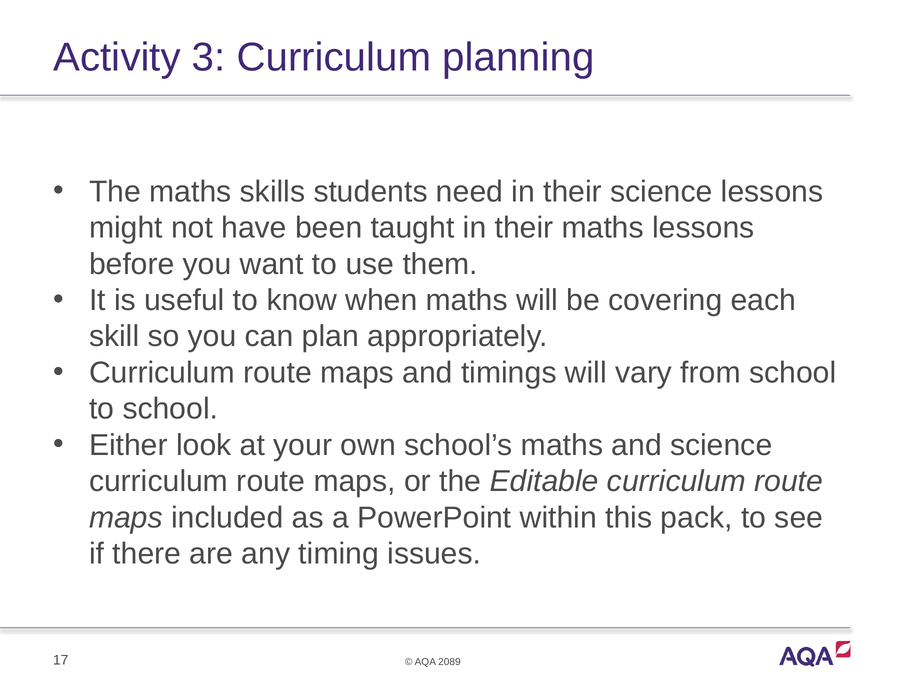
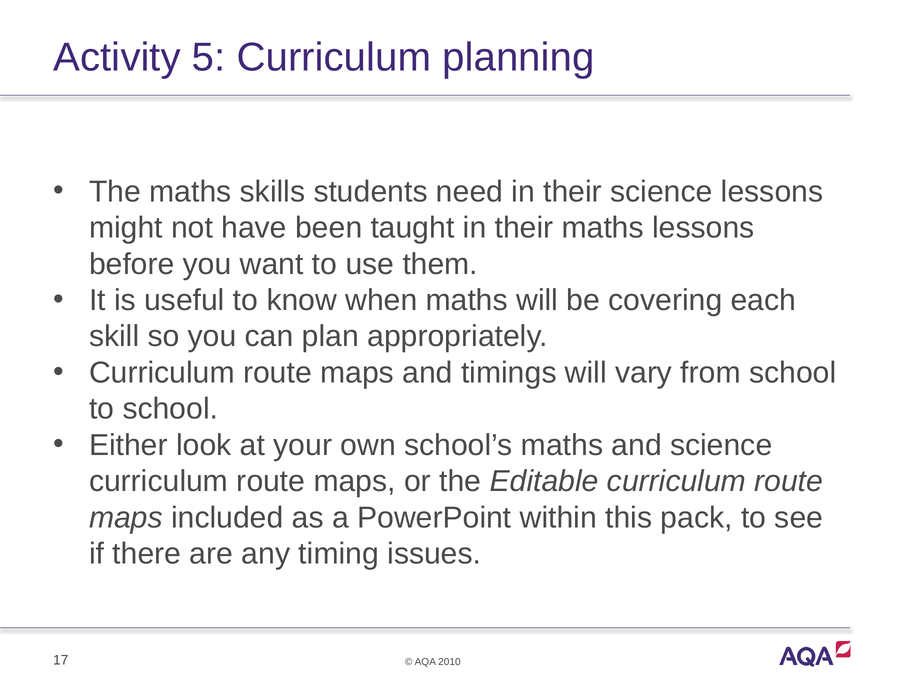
3: 3 -> 5 (209, 58)
2089: 2089 -> 2010 (449, 662)
